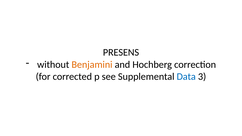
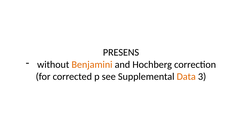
Data colour: blue -> orange (186, 77)
